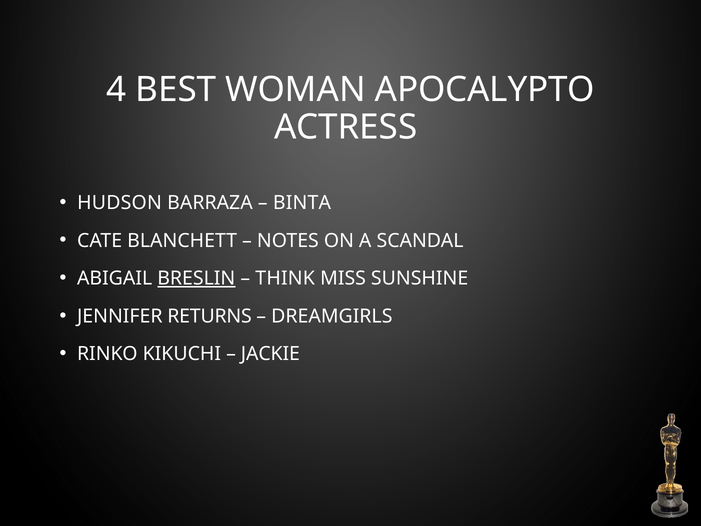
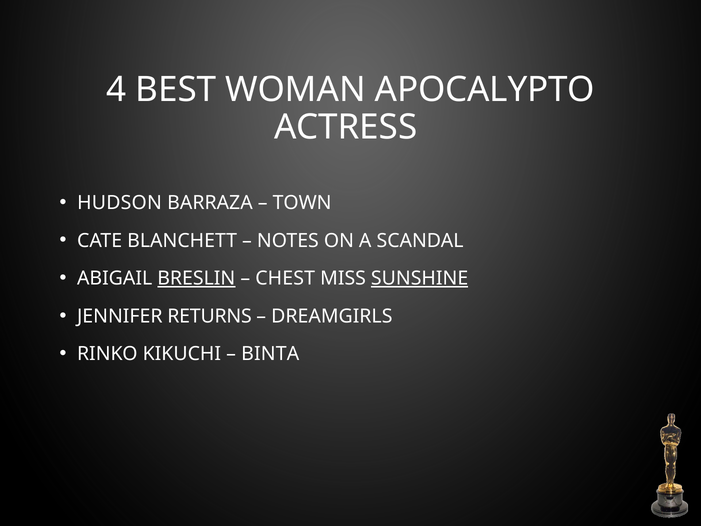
BINTA: BINTA -> TOWN (302, 203)
THINK: THINK -> CHEST (285, 278)
SUNSHINE underline: none -> present (420, 278)
JACKIE: JACKIE -> BINTA (270, 354)
